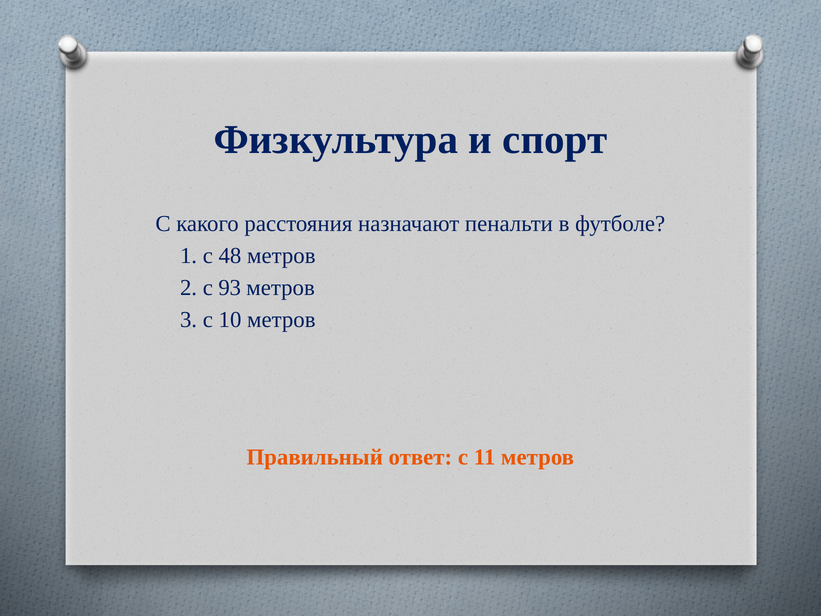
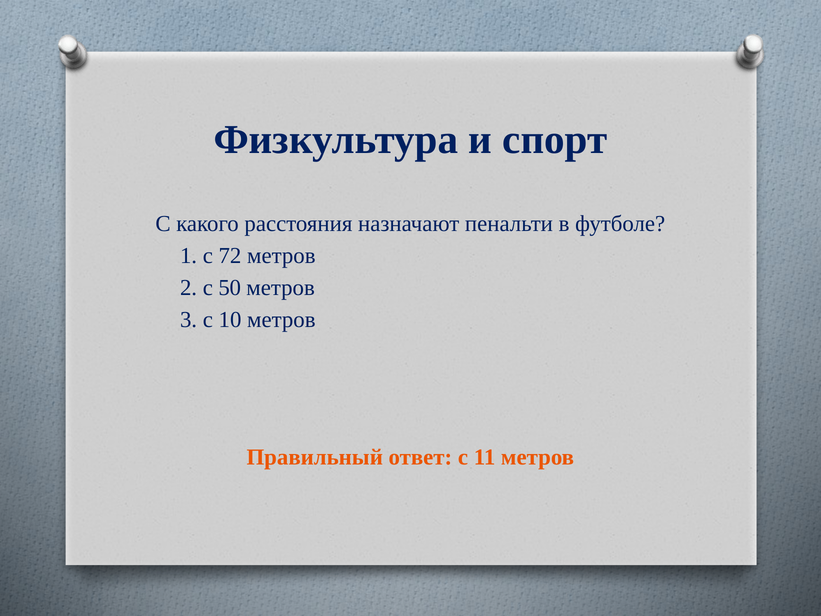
48: 48 -> 72 (230, 256)
93: 93 -> 50 (230, 288)
